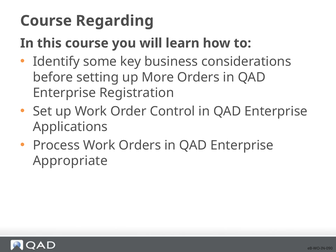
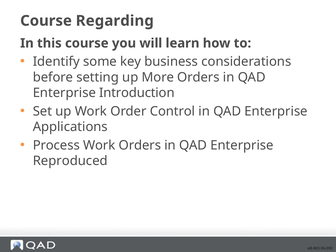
Registration: Registration -> Introduction (137, 93)
Appropriate: Appropriate -> Reproduced (70, 161)
